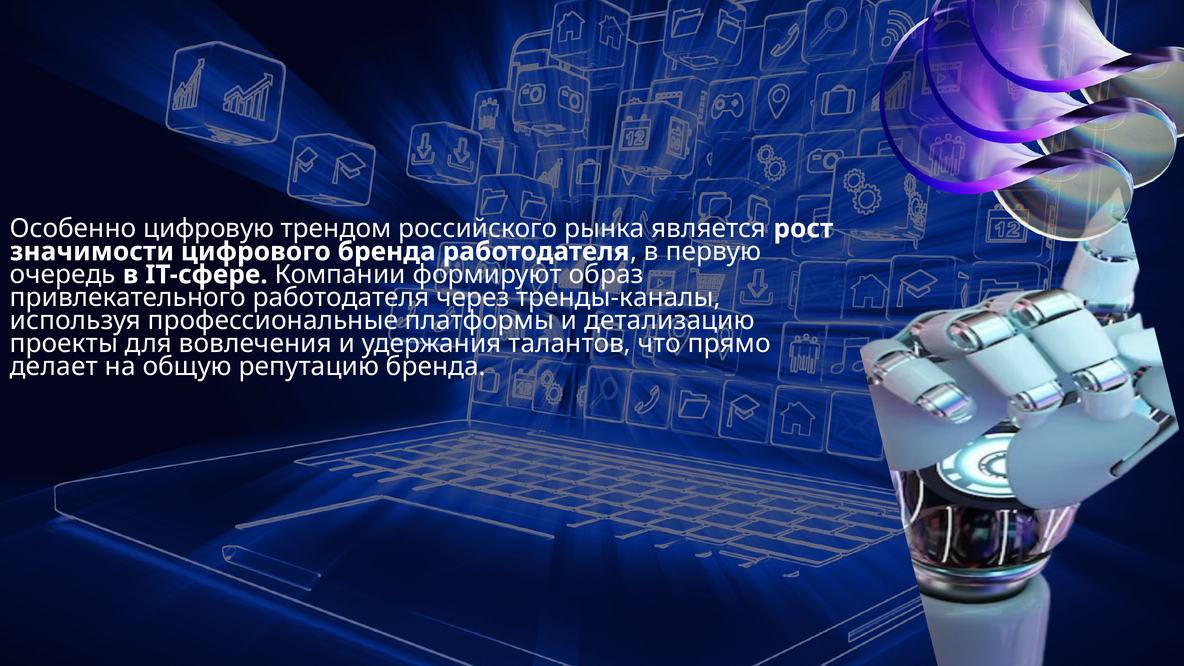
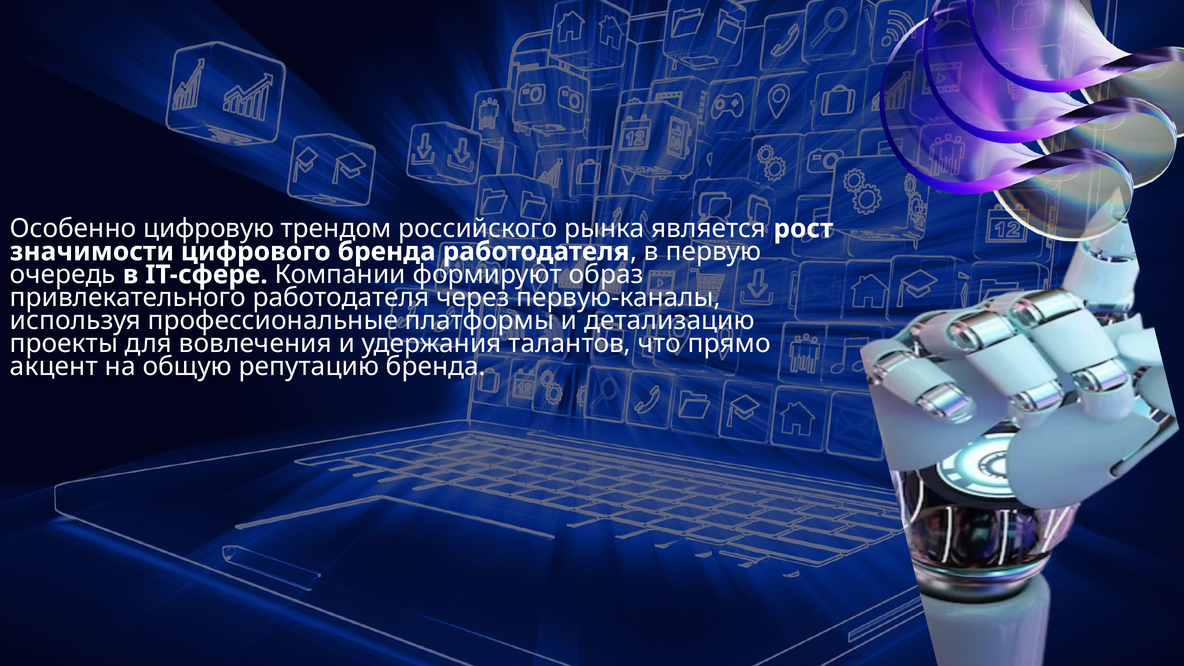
тренды-каналы: тренды-каналы -> первую-каналы (618, 298)
делает: делает -> акцент (54, 367)
